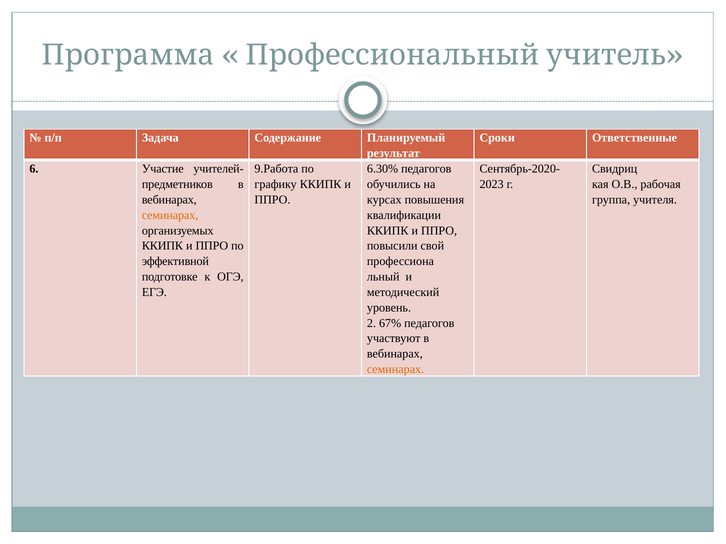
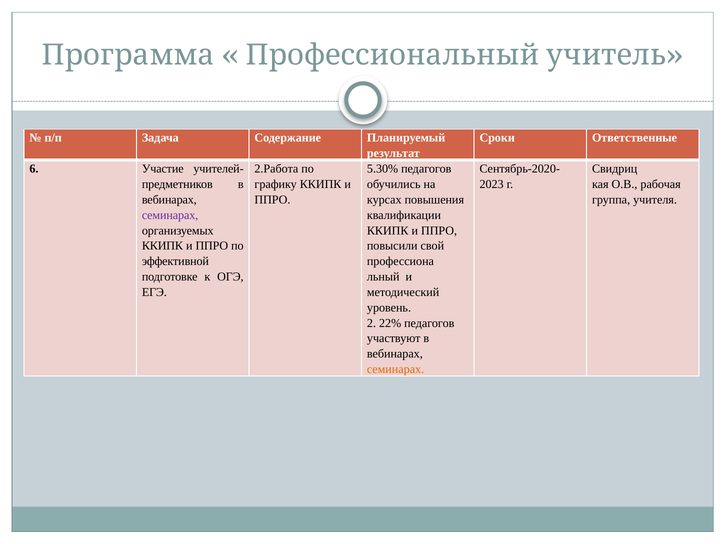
9.Работа: 9.Работа -> 2.Работа (276, 169)
6.30%: 6.30% -> 5.30% (383, 169)
семинарах colour: orange -> purple (170, 215)
67%: 67% -> 22% (390, 323)
